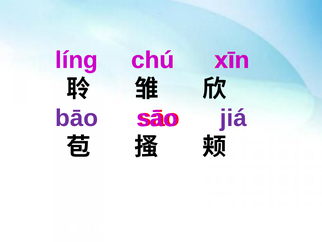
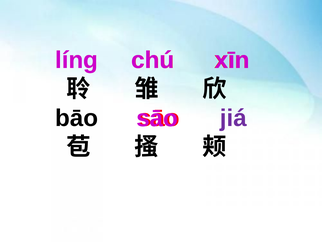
bāo colour: purple -> black (77, 118)
